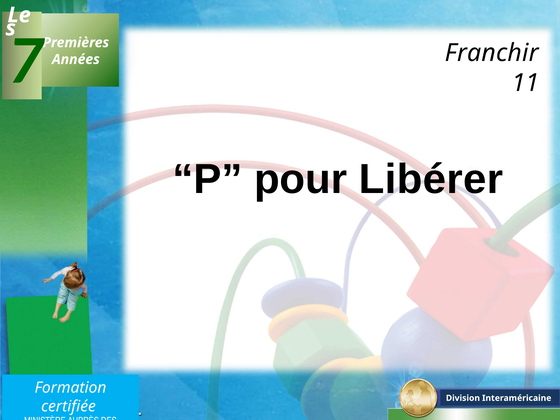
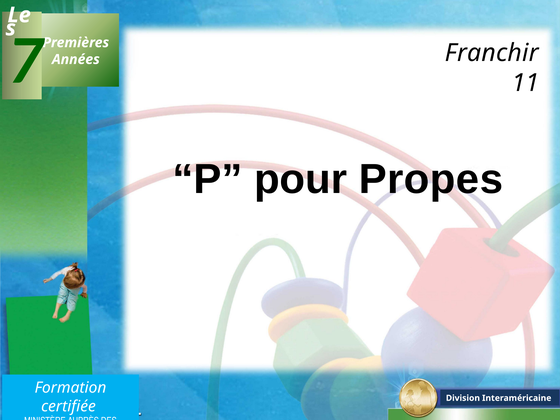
Libérer: Libérer -> Propes (431, 179)
